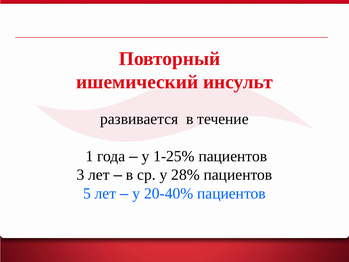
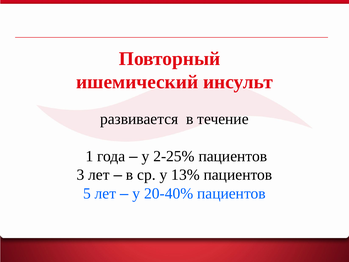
1-25%: 1-25% -> 2-25% (174, 156)
28%: 28% -> 13% (185, 175)
